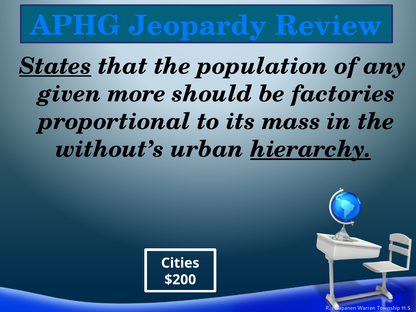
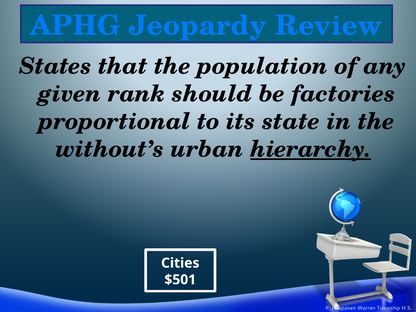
States underline: present -> none (55, 66)
more: more -> rank (137, 94)
mass: mass -> state (291, 121)
$200: $200 -> $501 (180, 280)
